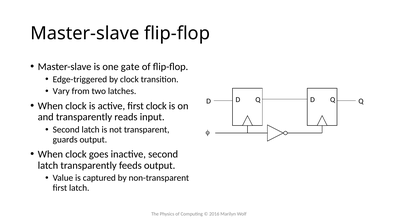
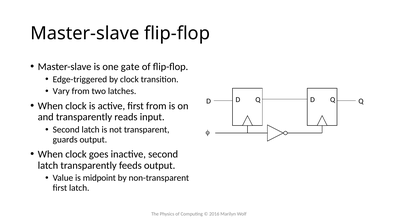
first clock: clock -> from (156, 106)
captured: captured -> midpoint (99, 178)
